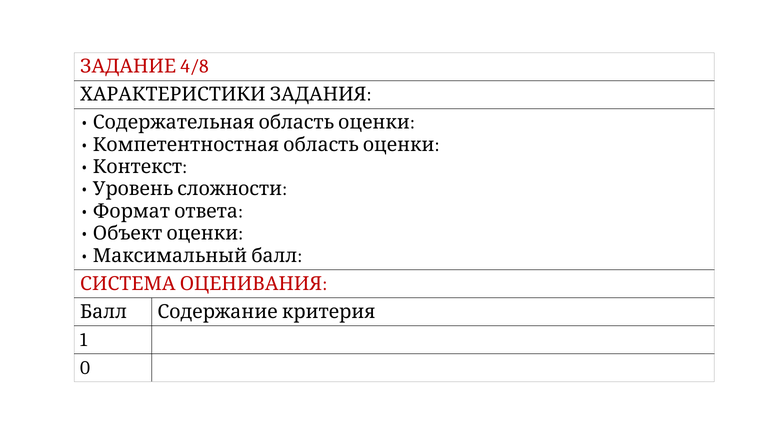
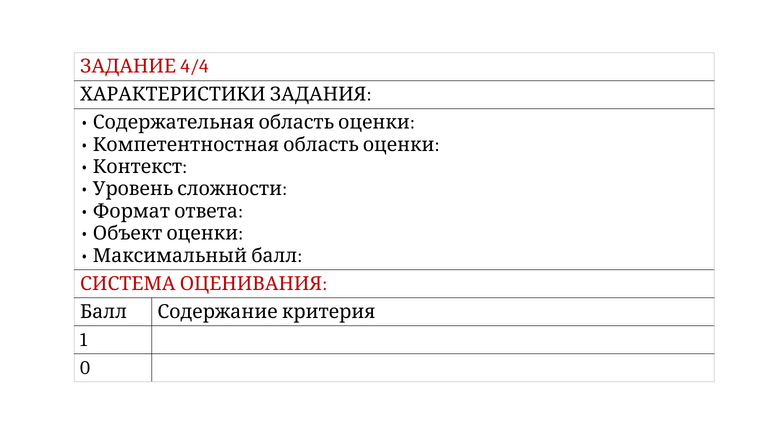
4/8: 4/8 -> 4/4 (194, 67)
